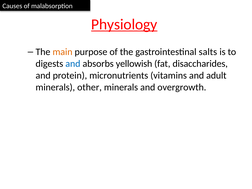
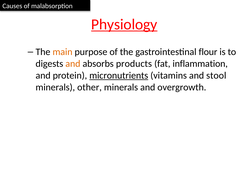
salts: salts -> flour (208, 52)
and colour: blue -> orange (73, 64)
yellowish: yellowish -> products (134, 64)
disaccharides: disaccharides -> inflammation (200, 64)
micronutrients underline: none -> present (119, 75)
adult: adult -> stool (216, 75)
